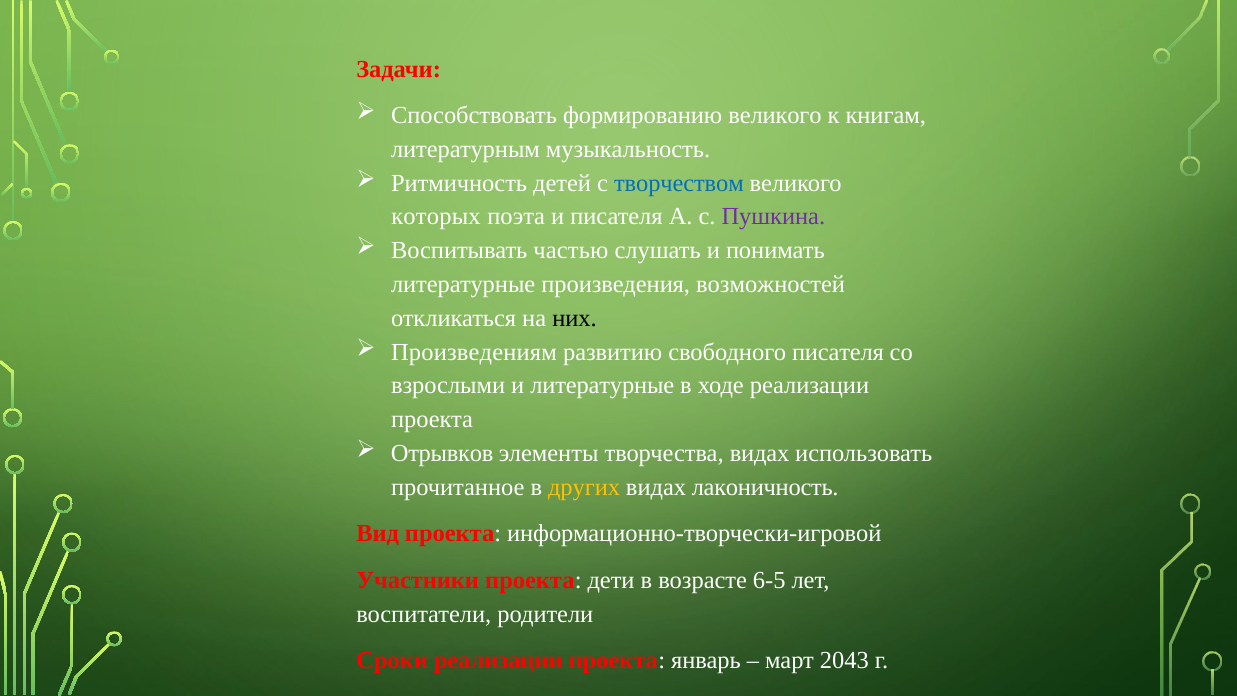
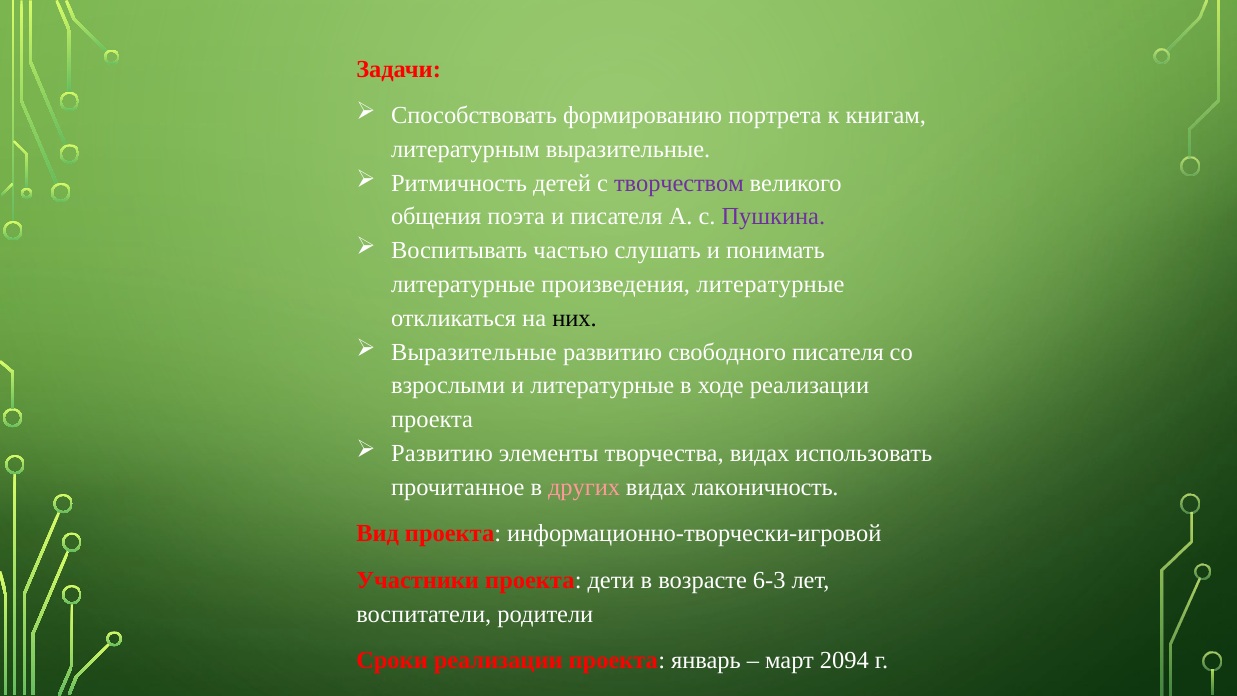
формированию великого: великого -> портрета (775, 116)
литературным музыкальность: музыкальность -> выразительные (628, 149)
творчеством colour: blue -> purple (679, 183)
которых: которых -> общения (436, 217)
произведения возможностей: возможностей -> литературные (771, 284)
Произведениям: Произведениям -> Выразительные (474, 352)
Отрывков: Отрывков -> Развитию (442, 453)
других colour: yellow -> pink (584, 487)
6-5: 6-5 -> 6-3 (769, 580)
2043: 2043 -> 2094 (844, 661)
